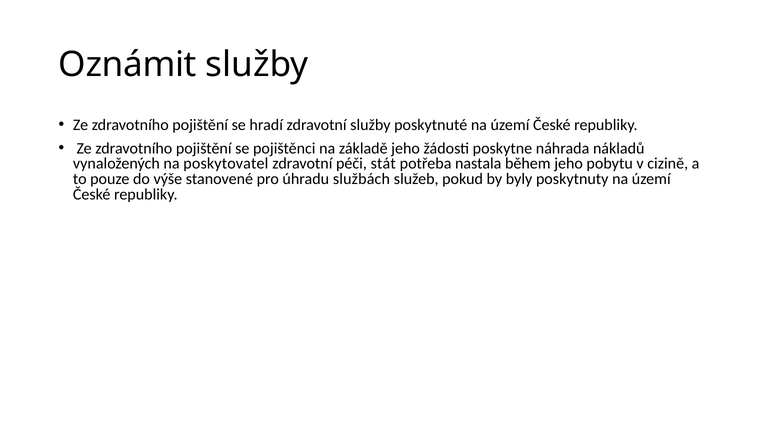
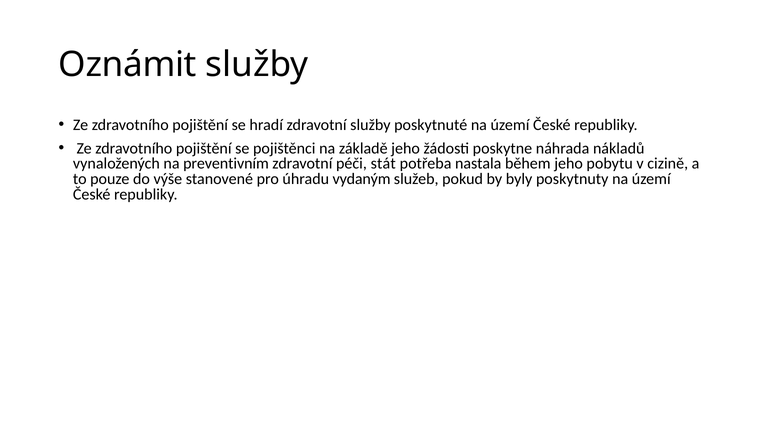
poskytovatel: poskytovatel -> preventivním (226, 164)
službách: službách -> vydaným (362, 179)
